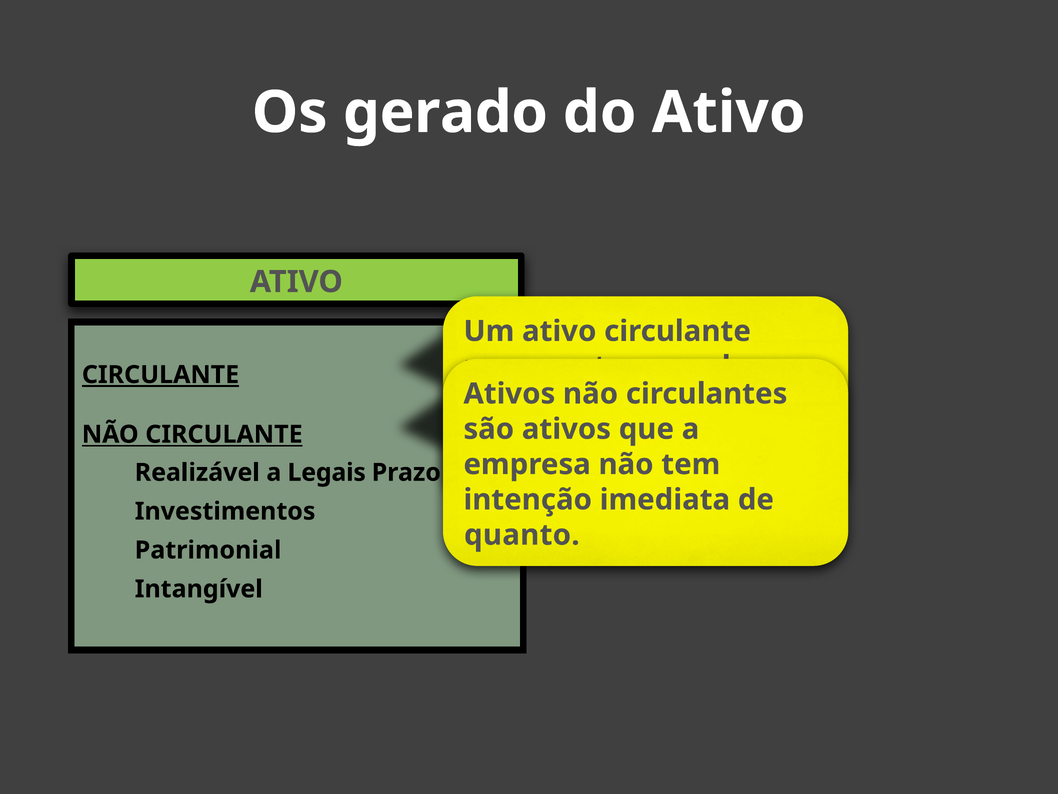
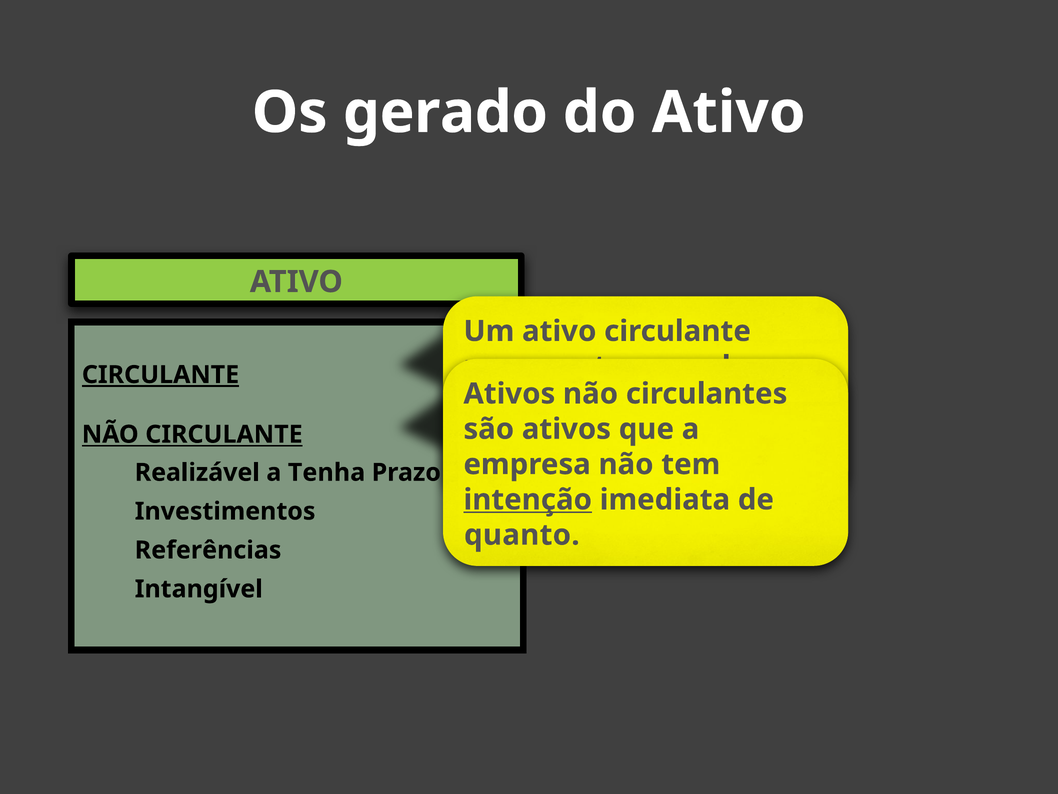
Legais: Legais -> Tenha (326, 472)
intenção underline: none -> present (528, 499)
Patrimonial: Patrimonial -> Referências (208, 550)
